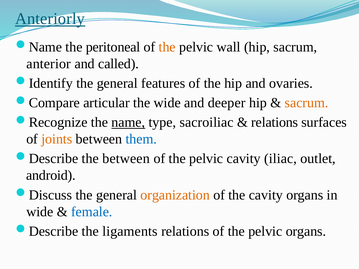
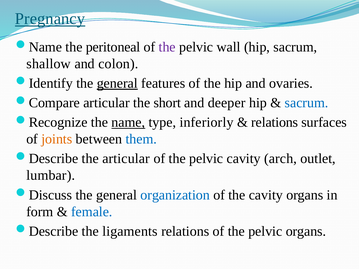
Anteriorly: Anteriorly -> Pregnancy (50, 19)
the colour: orange -> purple (167, 47)
anterior: anterior -> shallow (49, 64)
called: called -> colon (118, 64)
general underline: none -> present (117, 83)
the wide: wide -> short (167, 103)
sacrum colour: orange -> blue (307, 103)
sacroiliac: sacroiliac -> inferiorly (207, 122)
the between: between -> articular (126, 159)
iliac: iliac -> arch (281, 159)
android: android -> lumbar (51, 176)
organization colour: orange -> blue (175, 195)
wide: wide -> form (40, 212)
